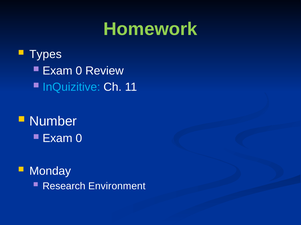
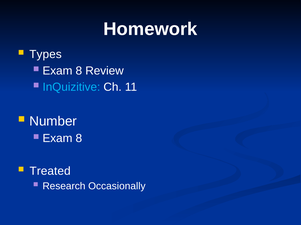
Homework colour: light green -> white (150, 29)
0: 0 -> 8 (79, 71)
0: 0 -> 8 (79, 139)
Monday: Monday -> Treated (50, 172)
Environment: Environment -> Occasionally (117, 187)
